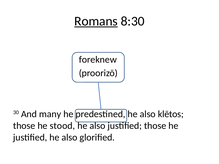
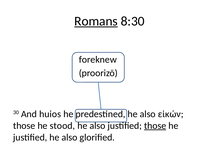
many: many -> huios (50, 114)
klētos: klētos -> εἰκών (171, 114)
those underline: none -> present (155, 126)
